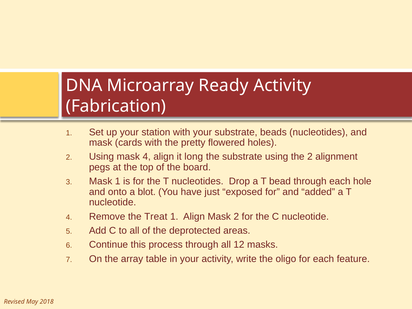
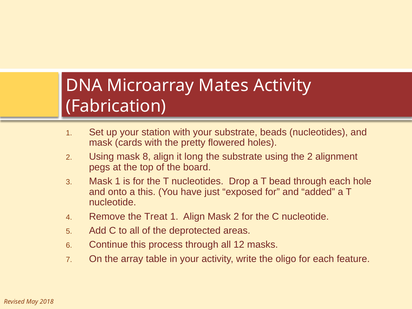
Ready: Ready -> Mates (224, 86)
mask 4: 4 -> 8 (147, 157)
a blot: blot -> this (147, 192)
